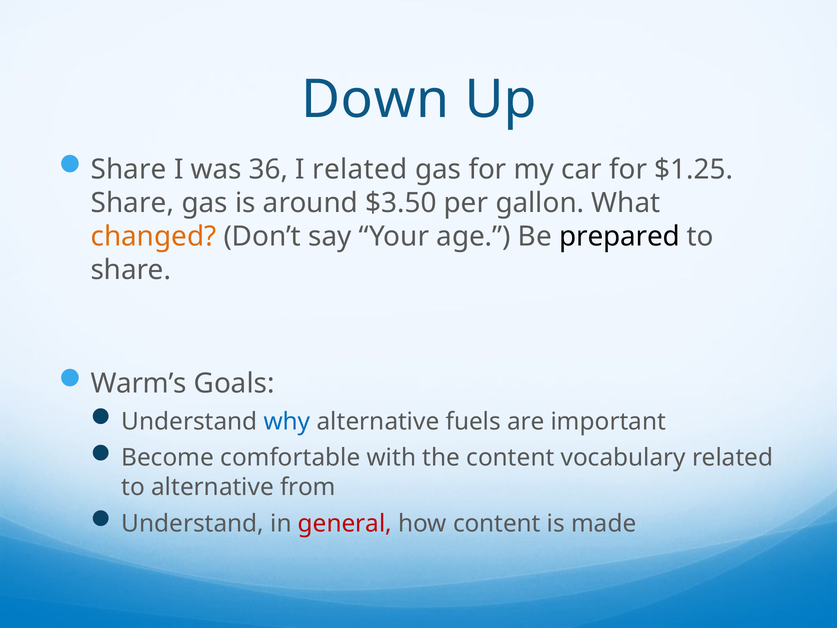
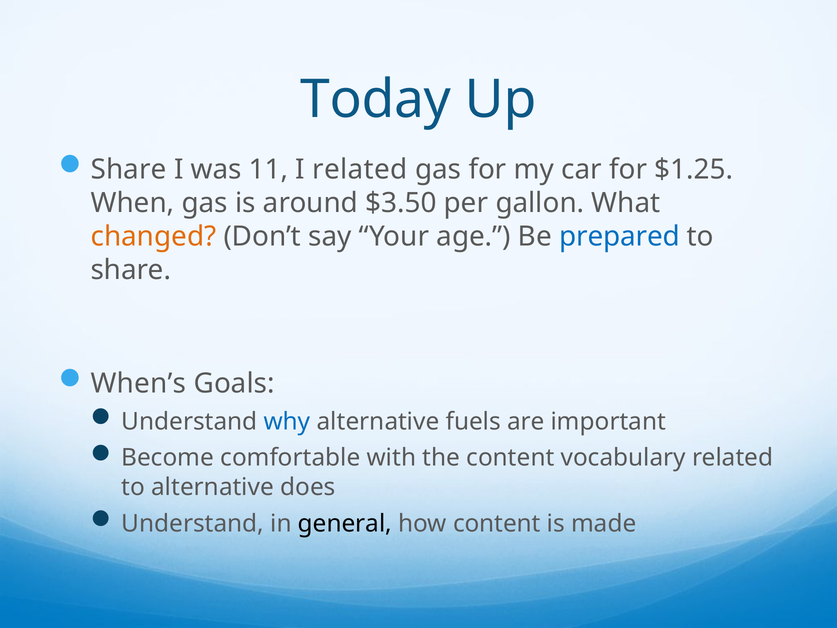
Down: Down -> Today (376, 100)
36: 36 -> 11 (269, 169)
Share: Share -> When (133, 203)
prepared colour: black -> blue (619, 236)
Warm’s: Warm’s -> When’s (138, 383)
from: from -> does (308, 487)
general colour: red -> black (345, 523)
